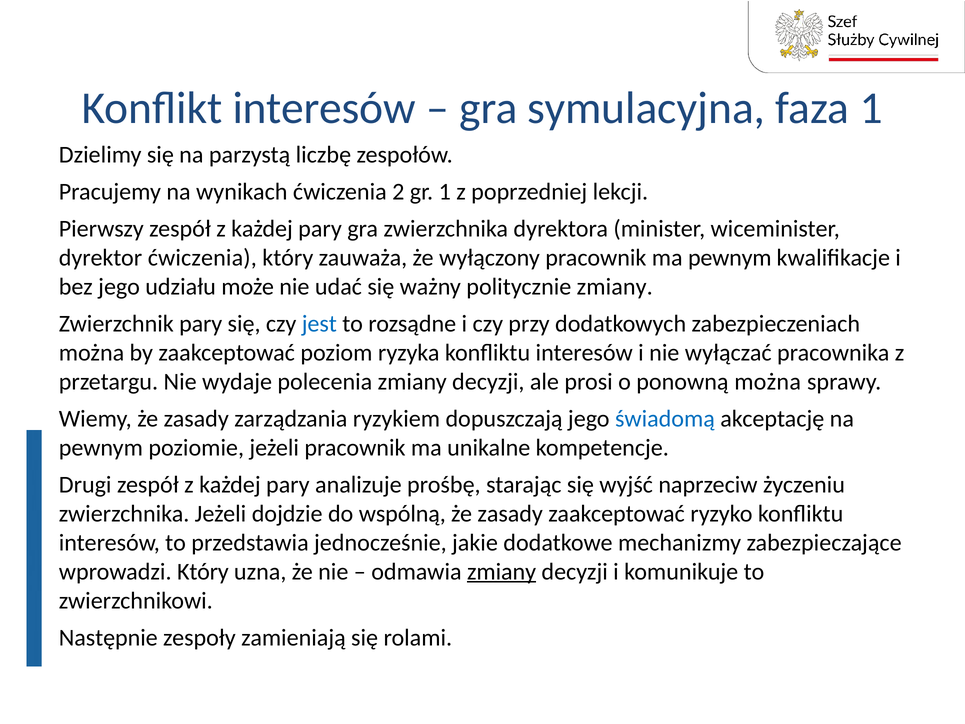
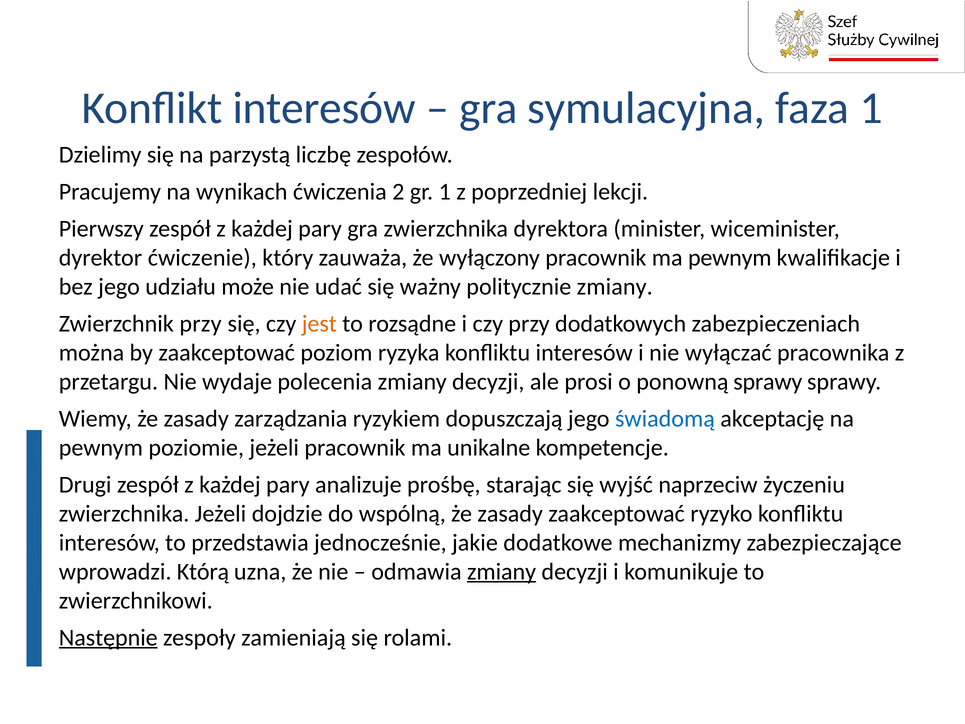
dyrektor ćwiczenia: ćwiczenia -> ćwiczenie (202, 258)
Zwierzchnik pary: pary -> przy (201, 324)
jest colour: blue -> orange (319, 324)
ponowną można: można -> sprawy (768, 382)
wprowadzi Który: Który -> Którą (203, 571)
Następnie underline: none -> present (108, 637)
